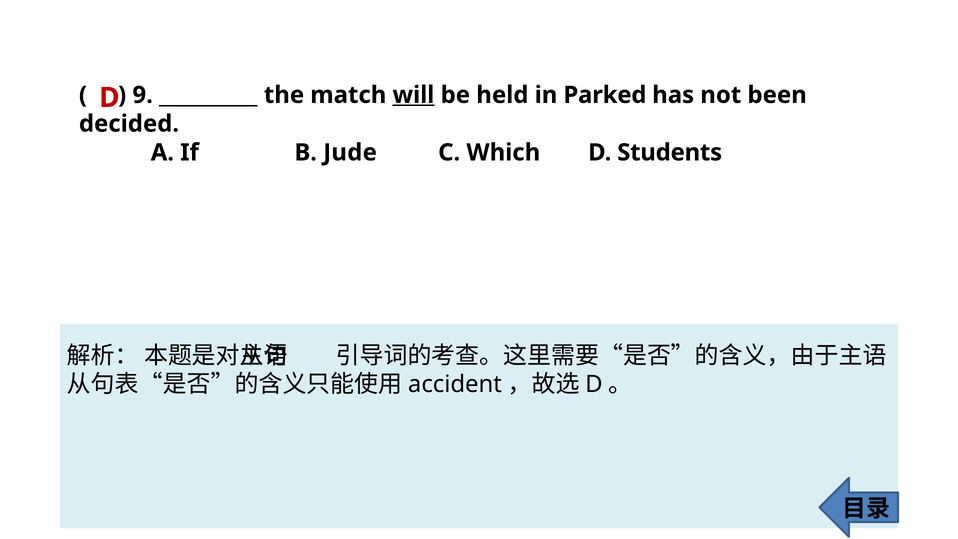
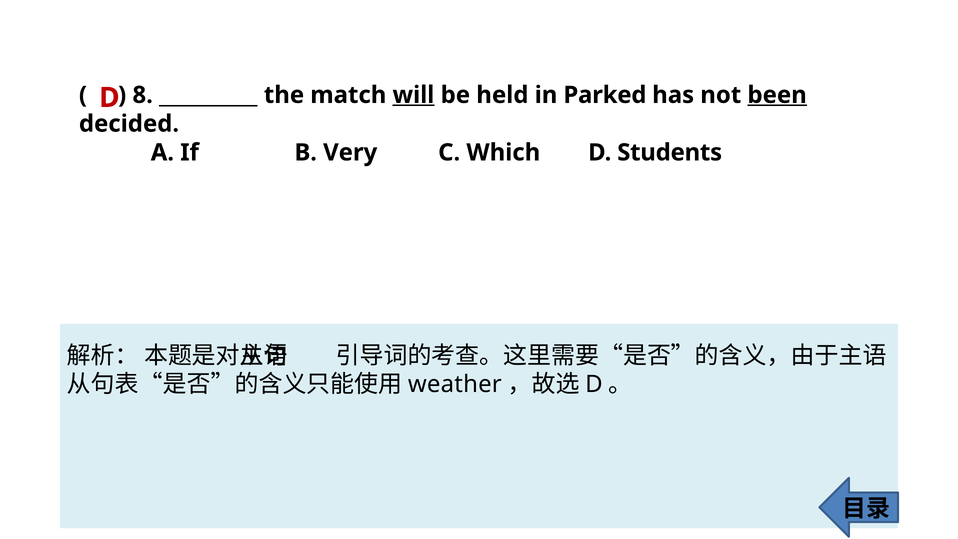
9: 9 -> 8 (143, 95)
been underline: none -> present (777, 95)
Jude: Jude -> Very (350, 152)
accident: accident -> weather (455, 384)
